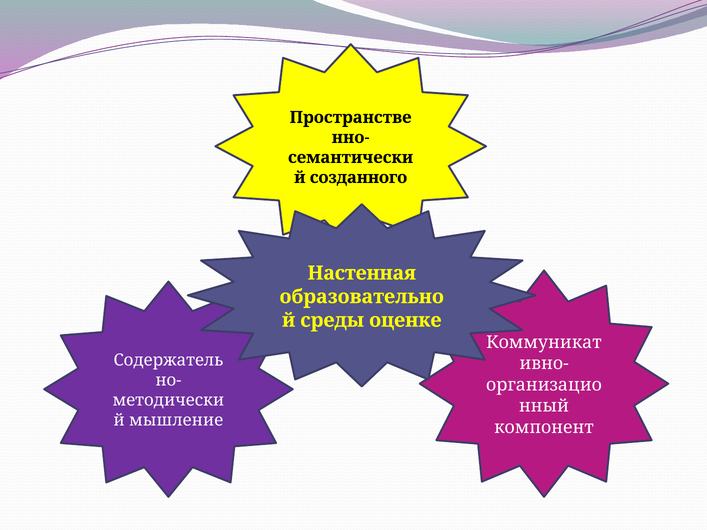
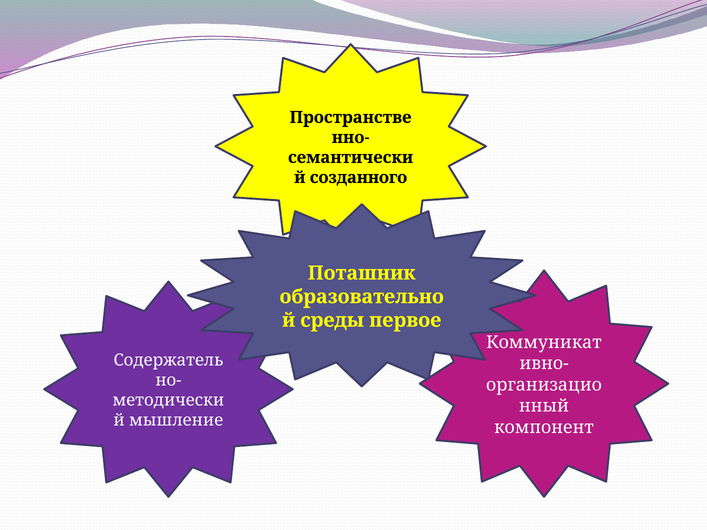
Настенная: Настенная -> Поташник (362, 273)
оценке: оценке -> первое (405, 320)
